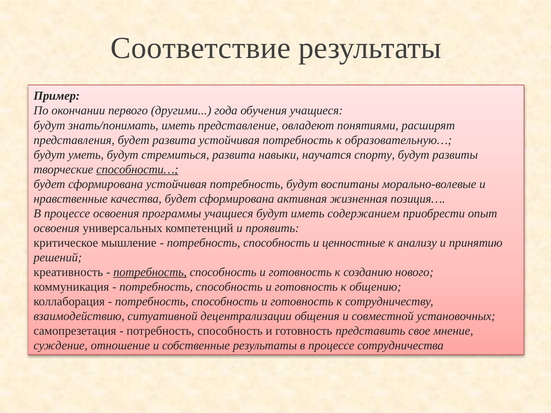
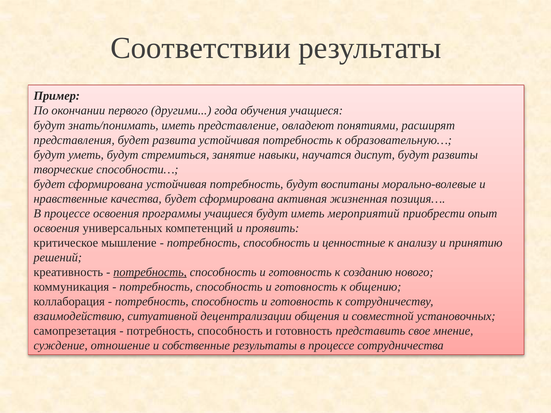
Соответствие: Соответствие -> Соответствии (201, 48)
стремиться развита: развита -> занятие (234, 155)
спорту: спорту -> диспут (375, 155)
способности… underline: present -> none (137, 169)
содержанием: содержанием -> мероприятий (364, 213)
